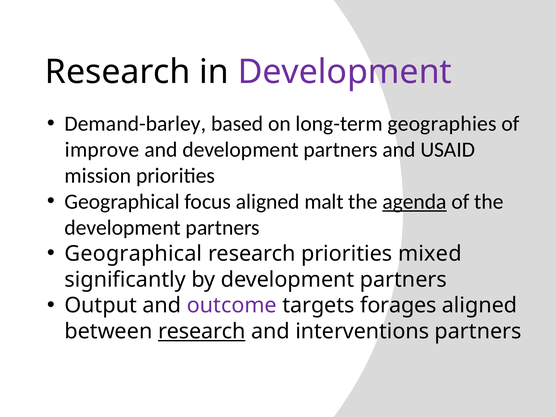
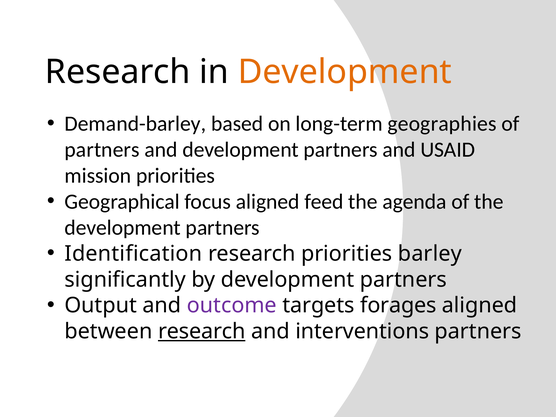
Development colour: purple -> orange (345, 72)
improve: improve -> partners (102, 150)
malt: malt -> feed (324, 202)
agenda underline: present -> none (415, 202)
Geographical: Geographical -> Identification (133, 254)
mixed: mixed -> barley (430, 254)
